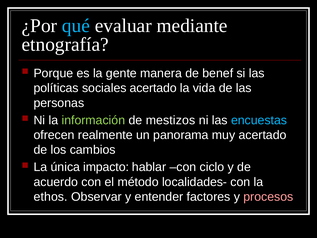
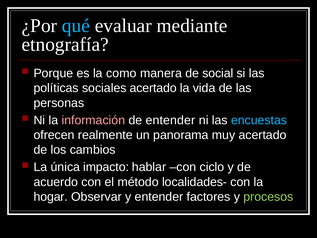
gente: gente -> como (121, 73)
benef: benef -> social (218, 73)
información colour: light green -> pink (93, 120)
de mestizos: mestizos -> entender (171, 120)
ethos: ethos -> hogar (51, 197)
procesos colour: pink -> light green (268, 197)
